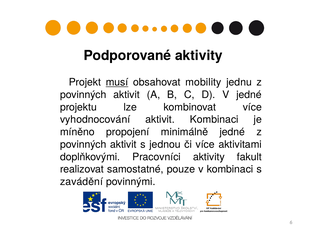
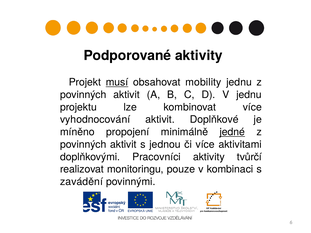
V jedné: jedné -> jednu (249, 95)
aktivit Kombinaci: Kombinaci -> Doplňkové (214, 120)
jedné underline: none -> present (232, 132)
fakult: fakult -> tvůrčí (249, 157)
samostatné: samostatné -> monitoringu (135, 169)
